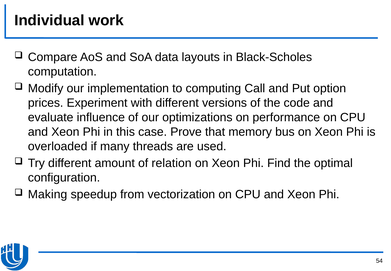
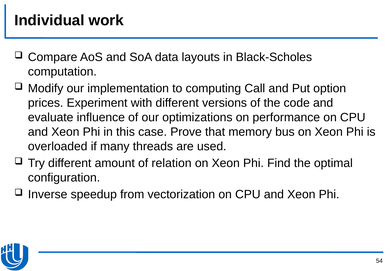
Making: Making -> Inverse (48, 194)
